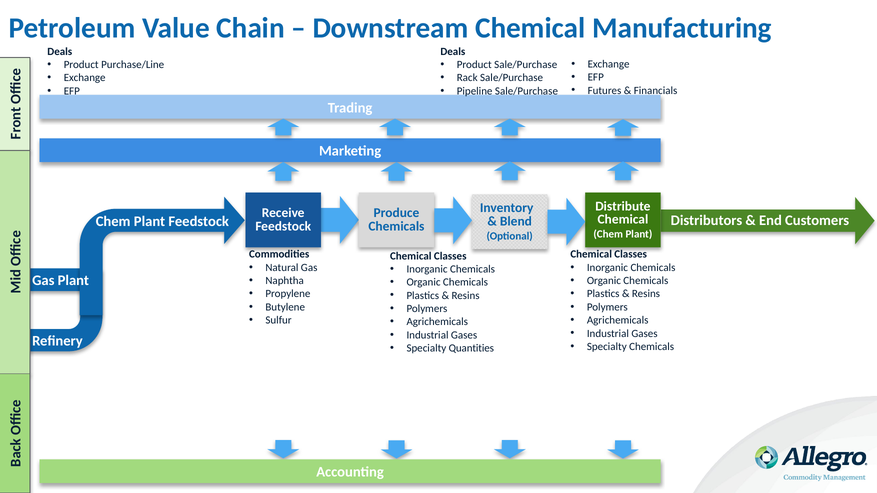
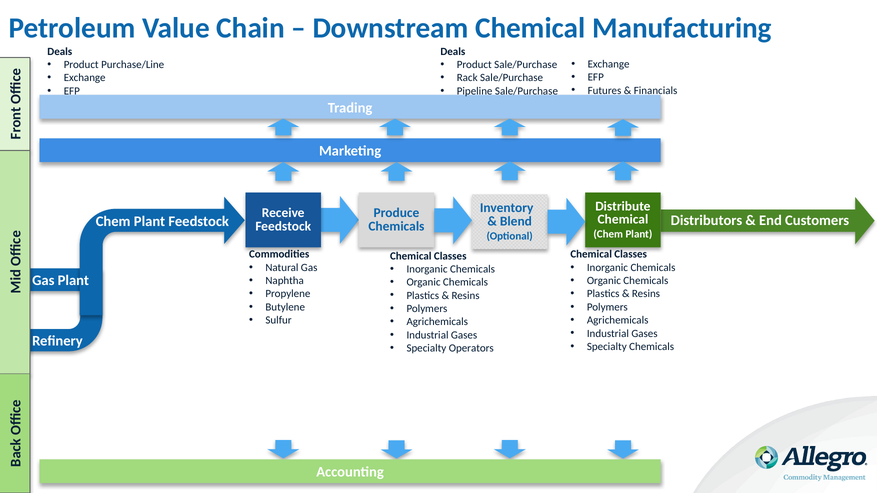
Quantities: Quantities -> Operators (471, 348)
